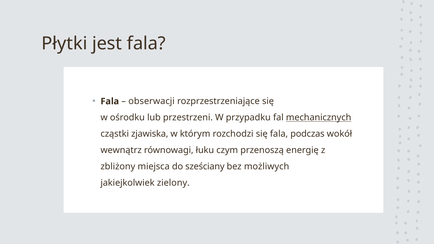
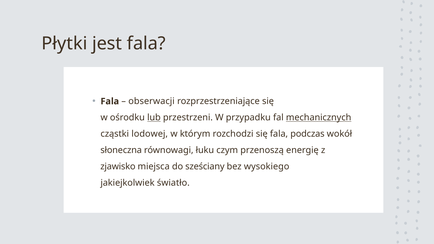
lub underline: none -> present (154, 118)
zjawiska: zjawiska -> lodowej (150, 134)
wewnątrz: wewnątrz -> słoneczna (121, 150)
zbliżony: zbliżony -> zjawisko (118, 167)
możliwych: możliwych -> wysokiego (267, 167)
zielony: zielony -> światło (173, 183)
